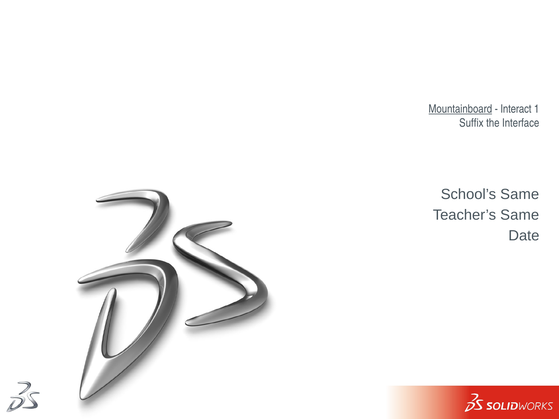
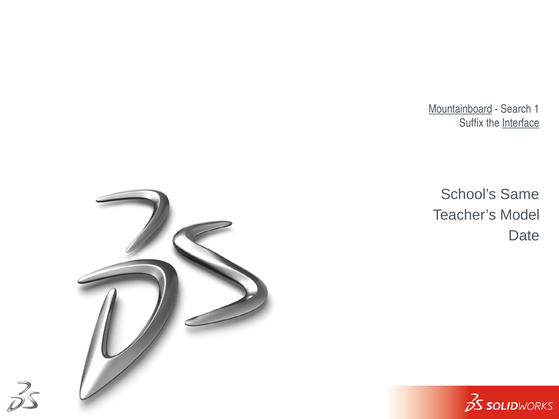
Interact: Interact -> Search (516, 109)
Interface underline: none -> present (521, 123)
Teacher’s Same: Same -> Model (520, 215)
